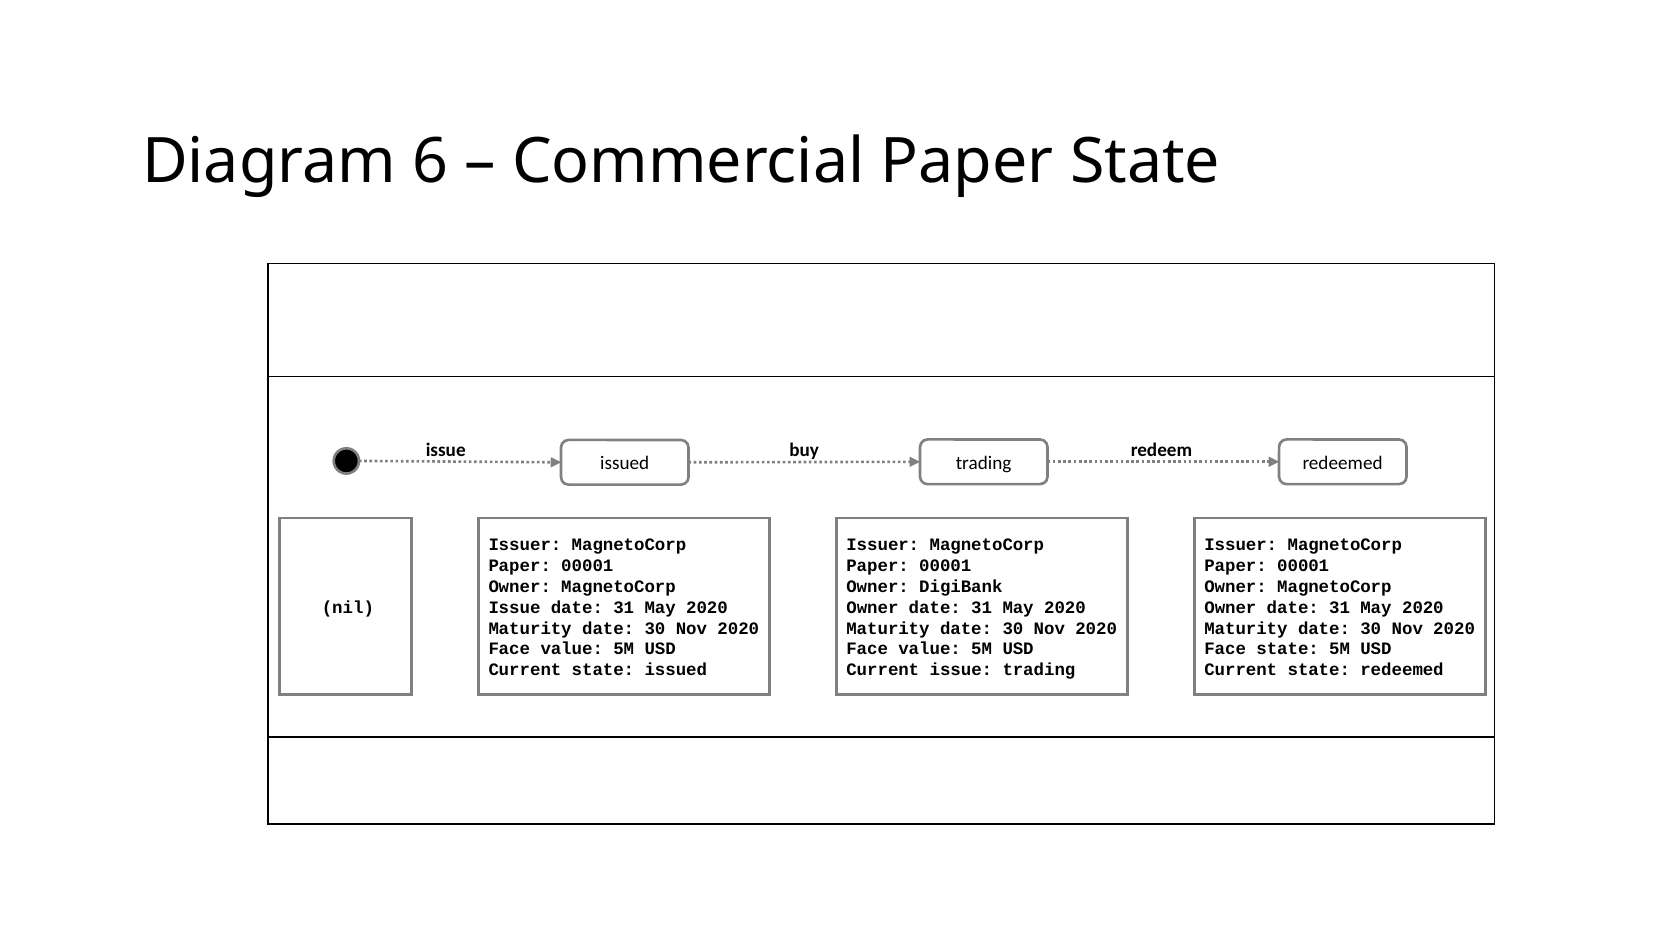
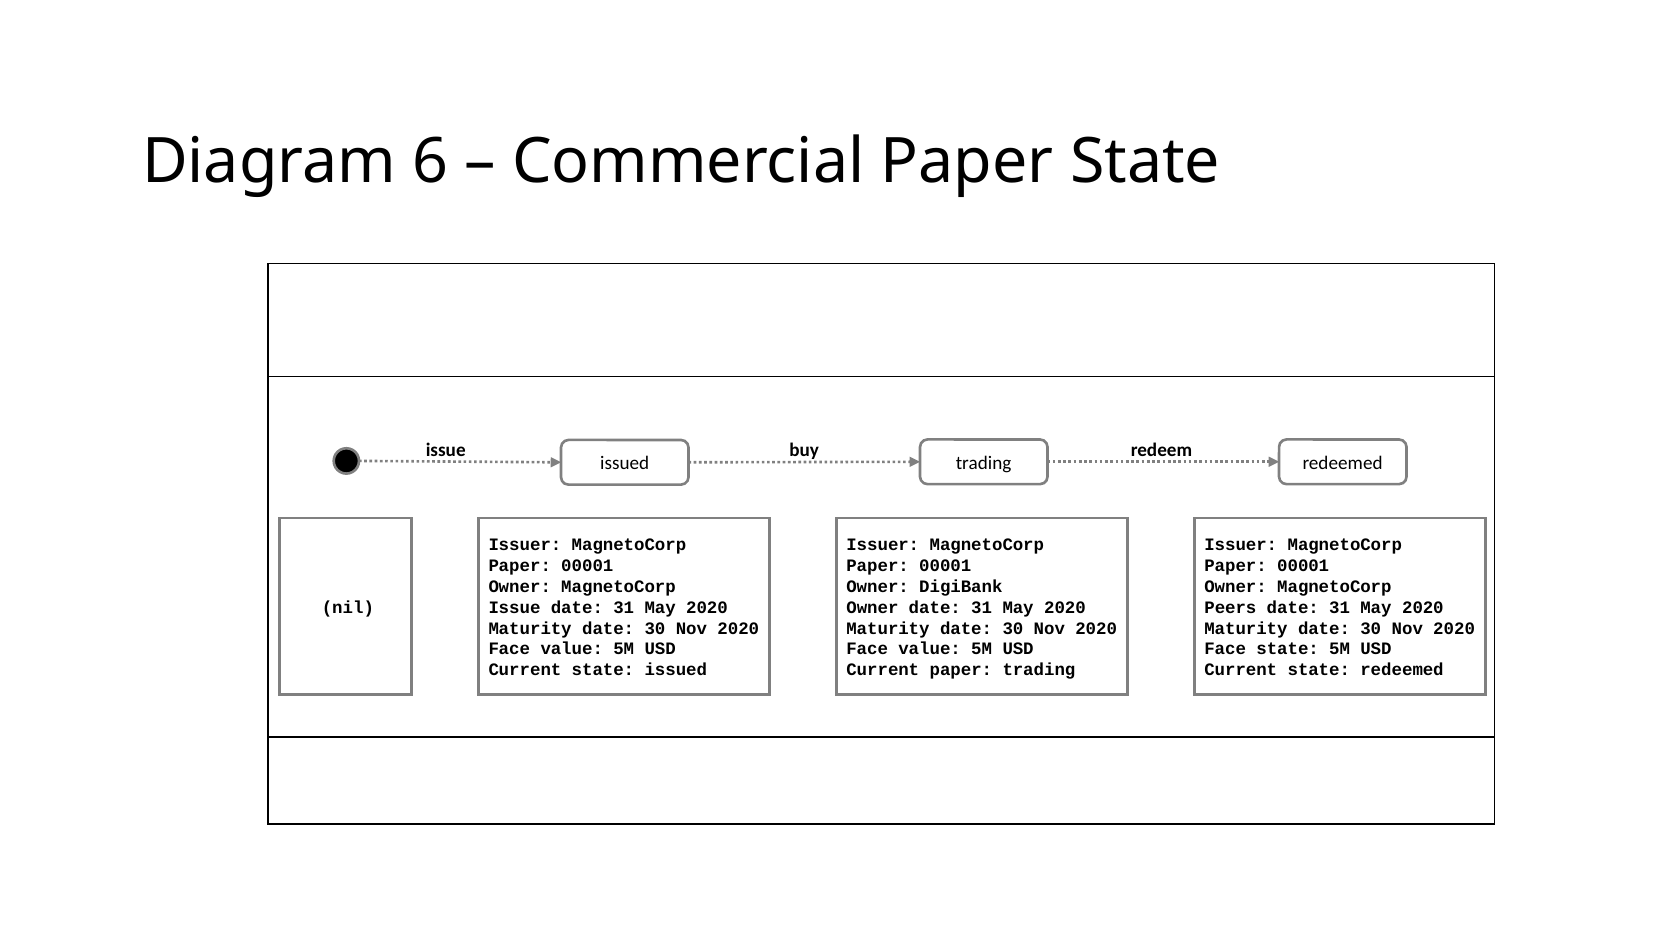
Owner: Owner -> Peers (1230, 607)
Current issue: issue -> paper (961, 670)
